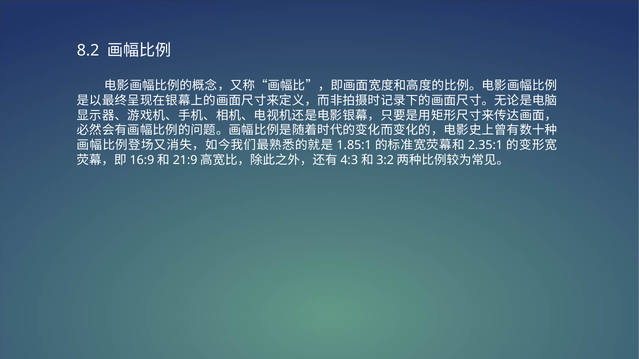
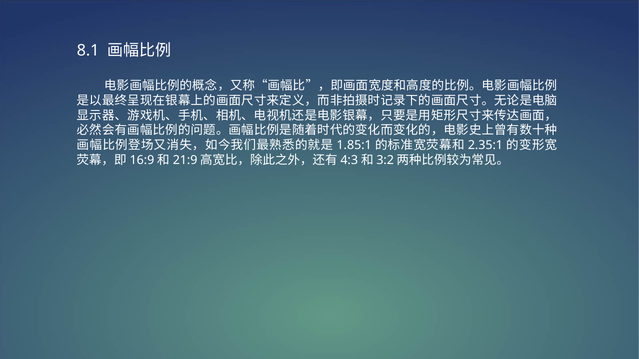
8.2: 8.2 -> 8.1 (88, 50)
